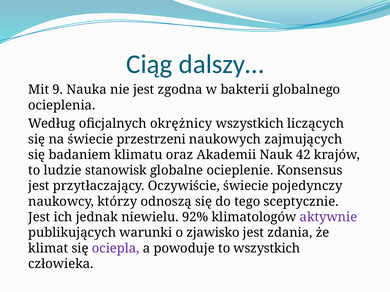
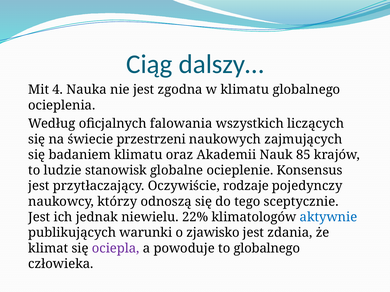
9: 9 -> 4 (58, 90)
w bakterii: bakterii -> klimatu (245, 90)
okrężnicy: okrężnicy -> falowania (181, 124)
42: 42 -> 85 (303, 155)
Oczywiście świecie: świecie -> rodzaje (246, 186)
92%: 92% -> 22% (195, 217)
aktywnie colour: purple -> blue (328, 217)
to wszystkich: wszystkich -> globalnego (267, 249)
